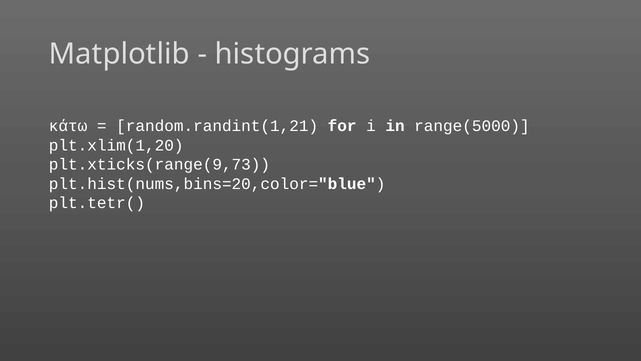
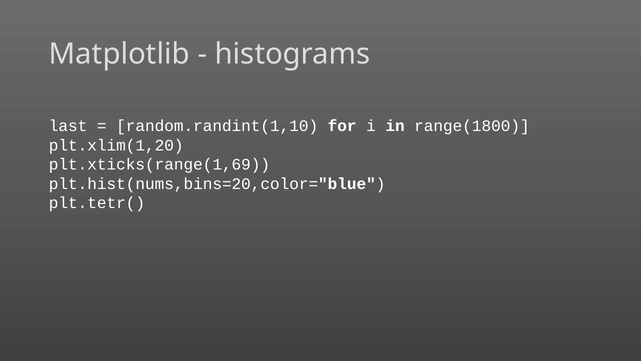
κάτω: κάτω -> last (68, 126)
random.randint(1,21: random.randint(1,21 -> random.randint(1,10 (217, 126)
range(5000: range(5000 -> range(1800 (472, 126)
plt.xticks(range(9,73: plt.xticks(range(9,73 -> plt.xticks(range(1,69 (159, 164)
